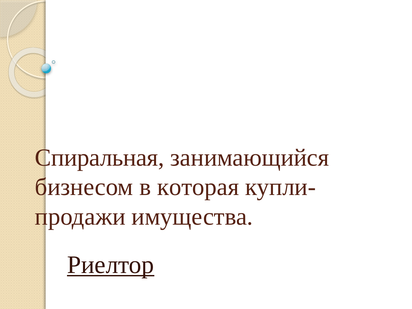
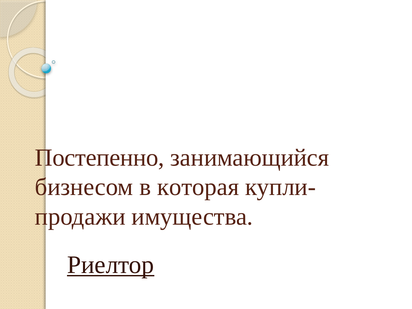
Спиральная: Спиральная -> Постепенно (100, 158)
